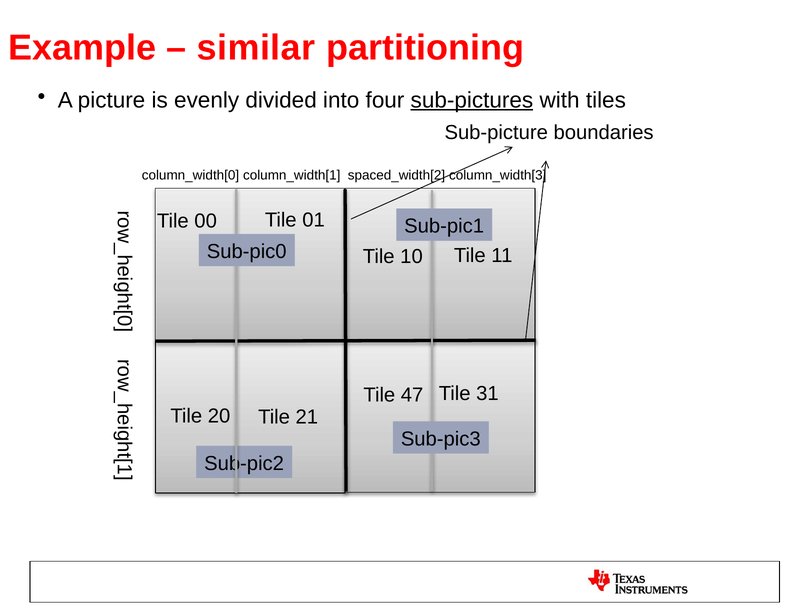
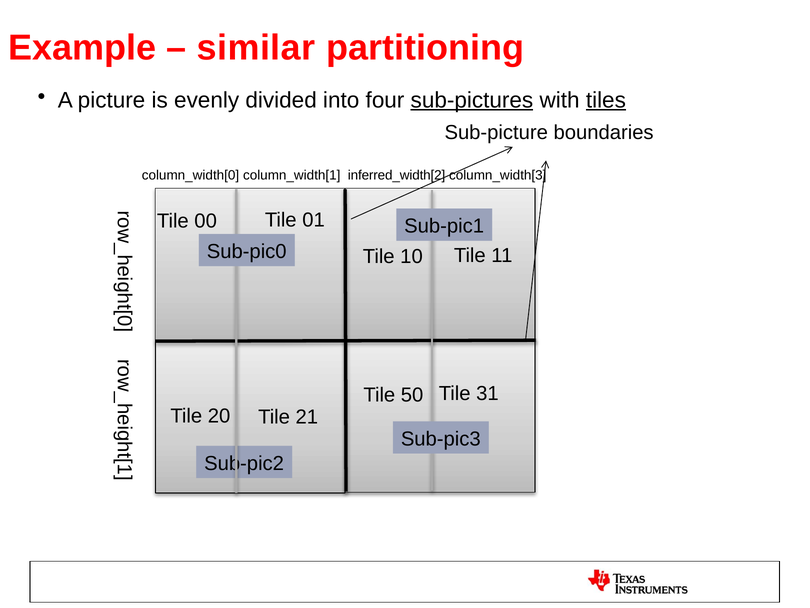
tiles underline: none -> present (606, 100)
spaced_width[2: spaced_width[2 -> inferred_width[2 (397, 175)
47: 47 -> 50 (412, 395)
